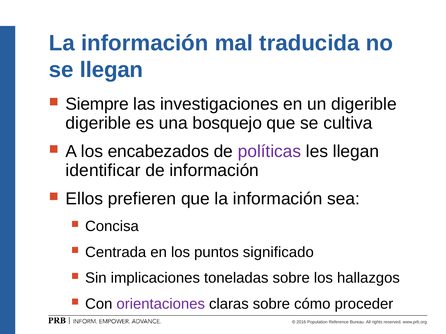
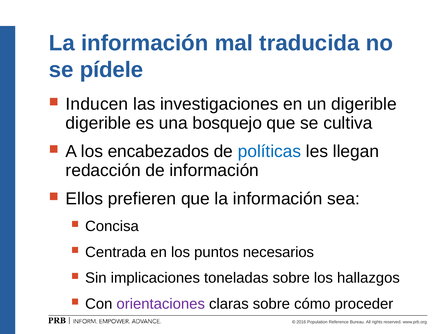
se llegan: llegan -> pídele (112, 70)
Siempre: Siempre -> Inducen (97, 104)
políticas colour: purple -> blue (269, 152)
identificar: identificar -> redacción (103, 171)
significado: significado -> necesarios (278, 253)
